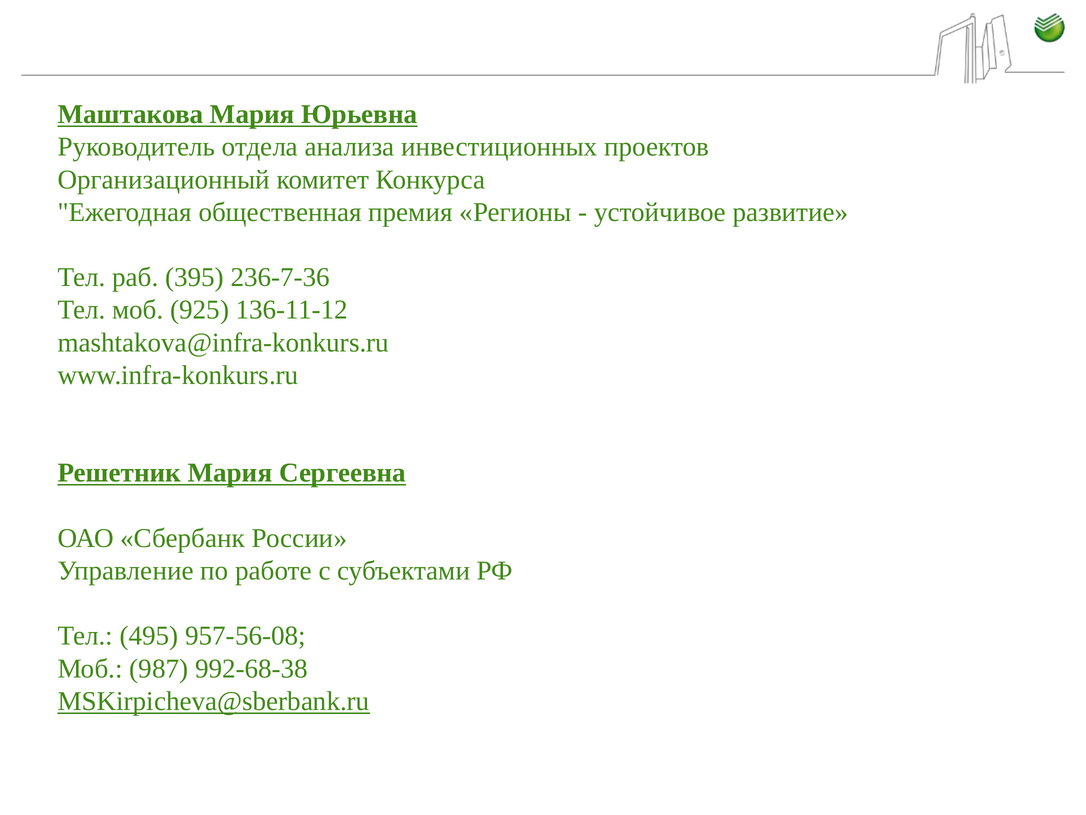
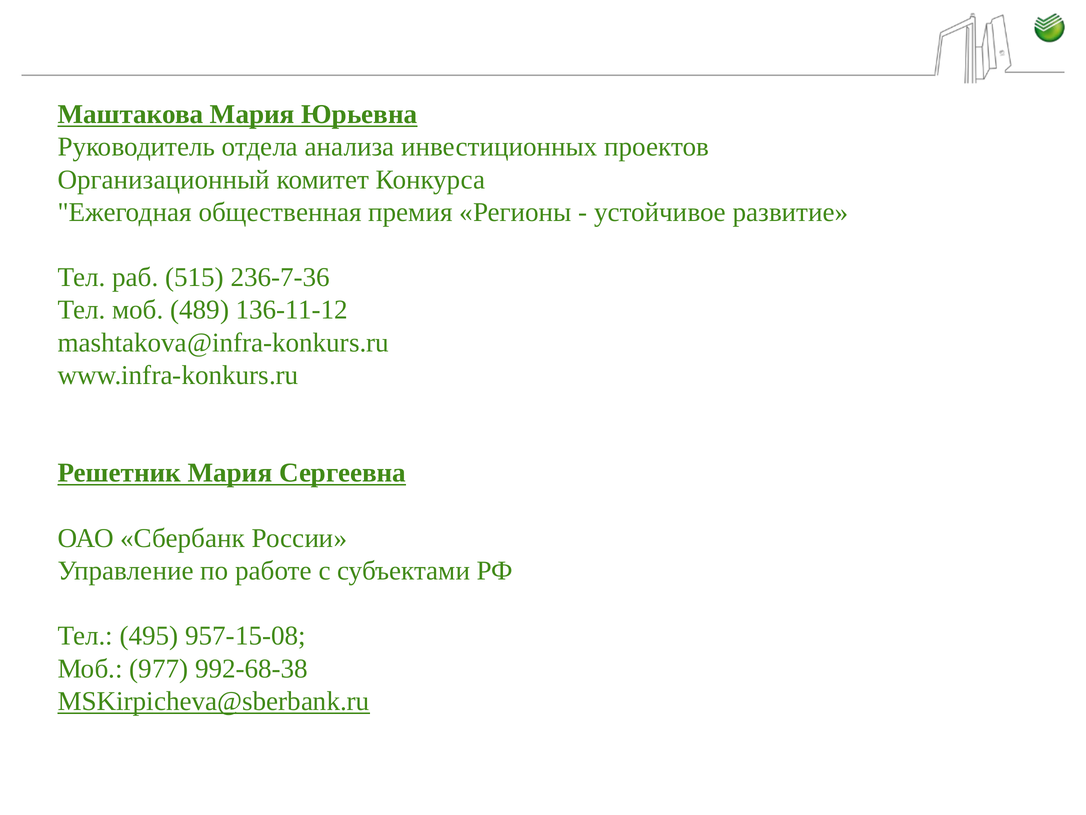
395: 395 -> 515 (195, 277)
925: 925 -> 489 (200, 310)
957-56-08: 957-56-08 -> 957-15-08 (246, 636)
987: 987 -> 977 (159, 668)
